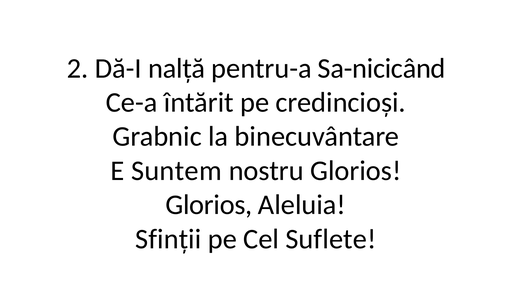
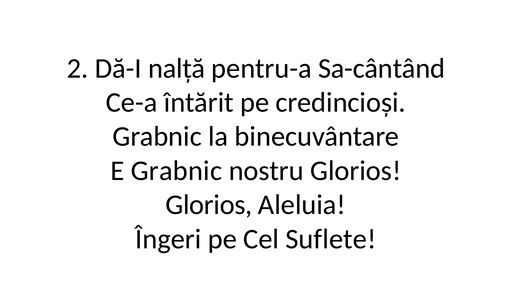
Sa-nicicând: Sa-nicicând -> Sa-cântând (382, 68)
E Suntem: Suntem -> Grabnic (176, 171)
Sfinții: Sfinții -> Îngeri (168, 239)
